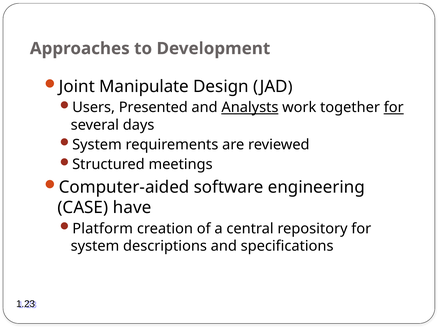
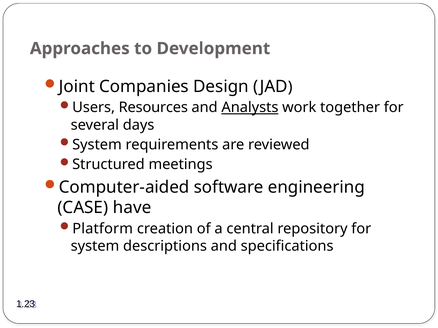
Manipulate: Manipulate -> Companies (144, 87)
Presented: Presented -> Resources (153, 108)
for underline: present -> none (394, 108)
